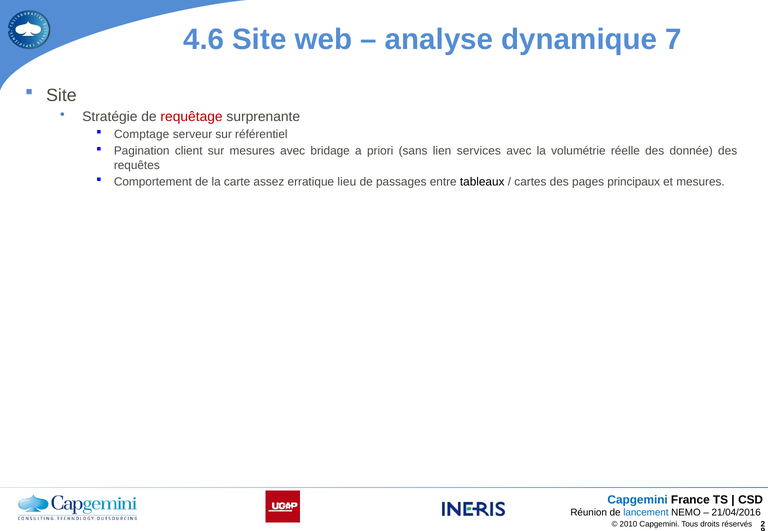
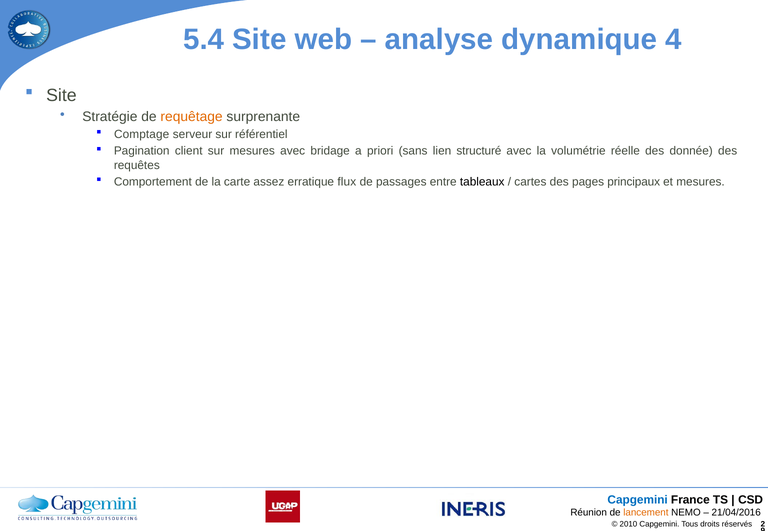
4.6: 4.6 -> 5.4 (204, 39)
7: 7 -> 4 (674, 39)
requêtage colour: red -> orange (192, 117)
services: services -> structuré (479, 151)
lieu: lieu -> flux (347, 182)
lancement colour: blue -> orange (646, 513)
